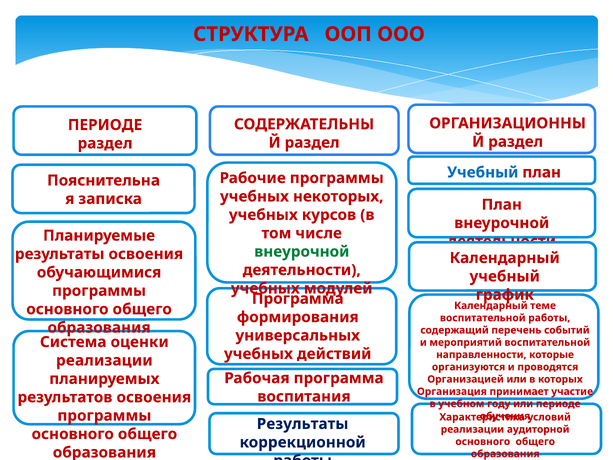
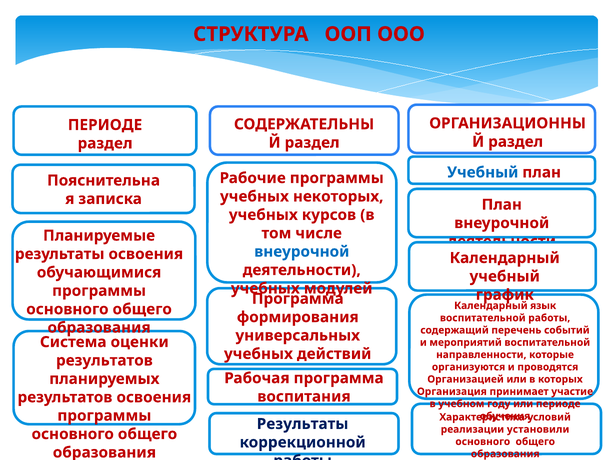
внеурочной colour: green -> blue (302, 252)
теме: теме -> язык (543, 305)
реализации: реализации -> результатов (104, 360)
аудиторной: аудиторной -> установили (538, 429)
